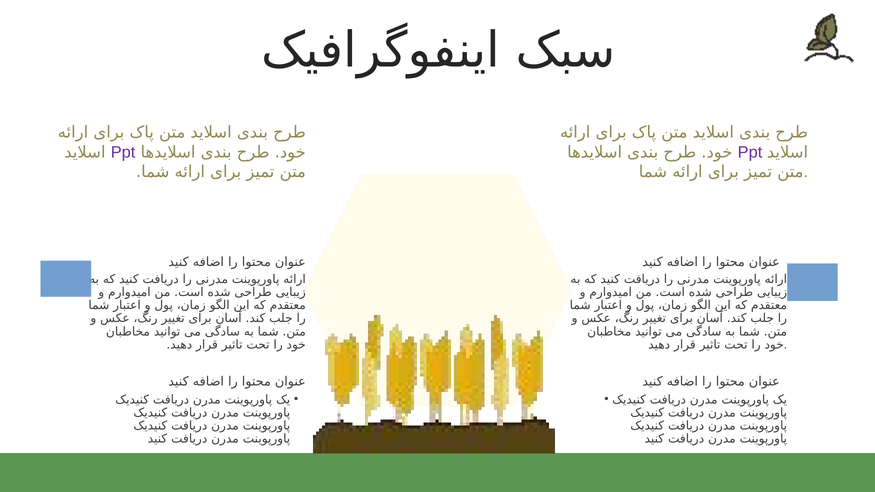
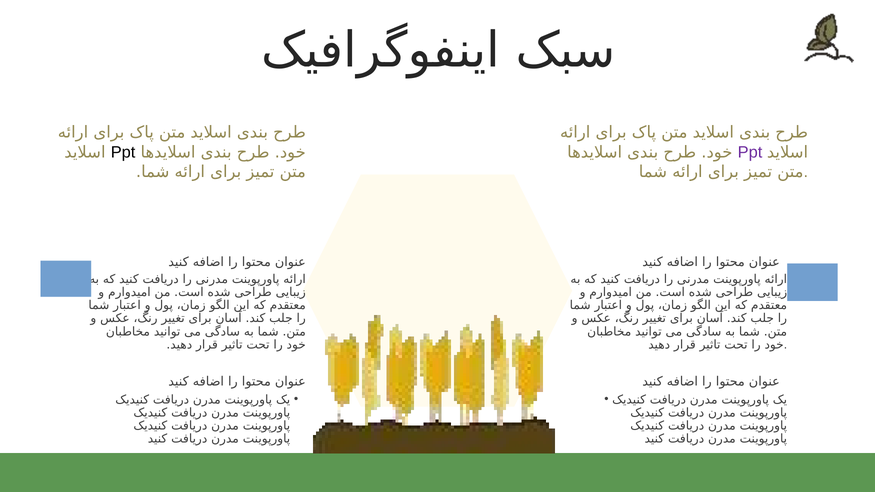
Ppt colour: purple -> black (123, 152)
